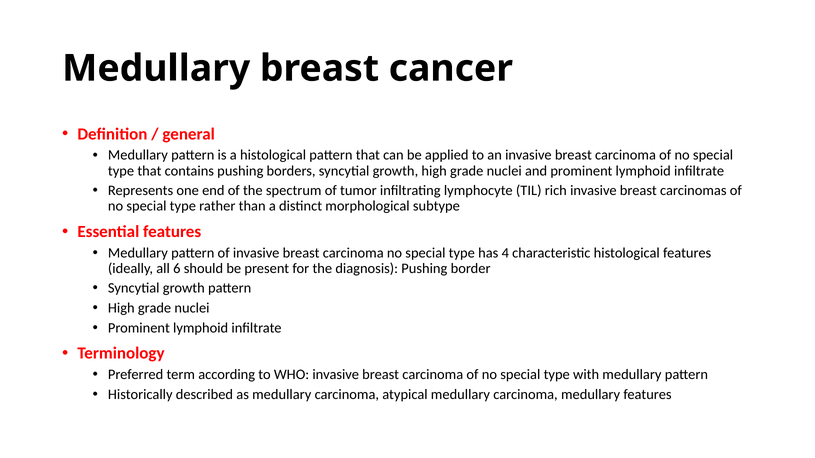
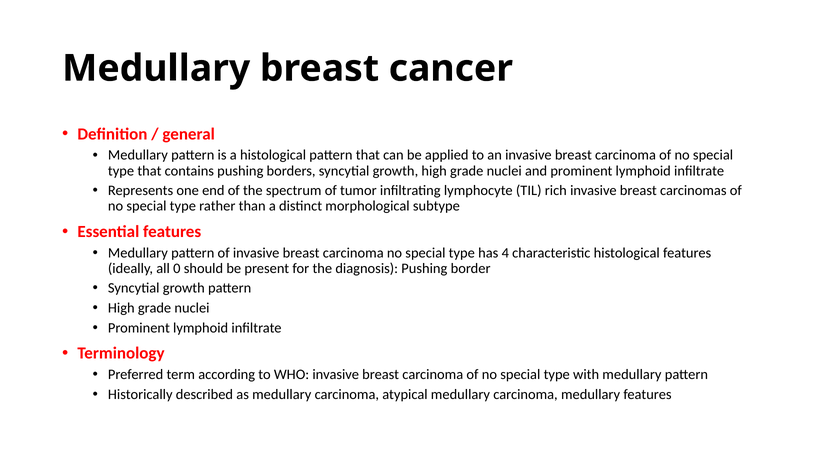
6: 6 -> 0 (177, 269)
